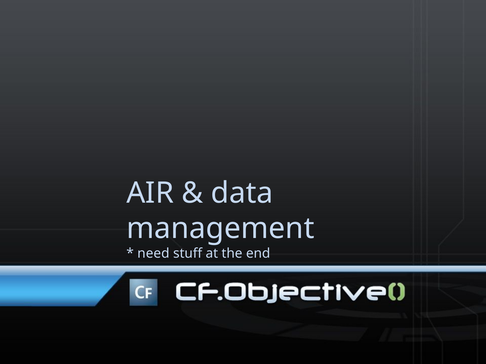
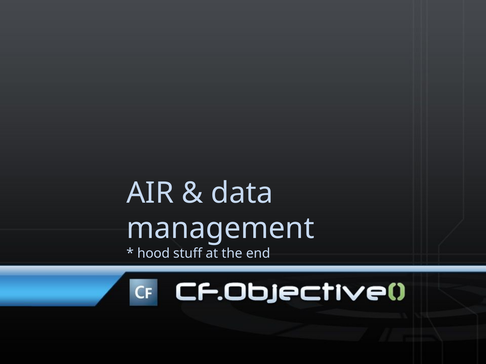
need: need -> hood (154, 254)
